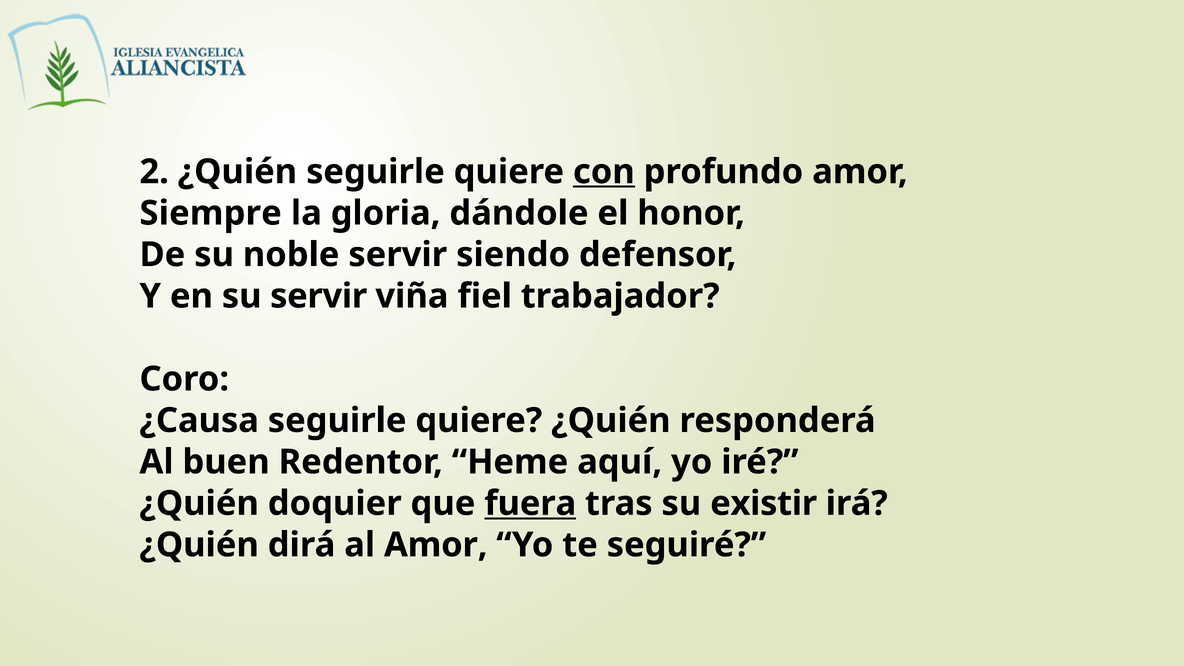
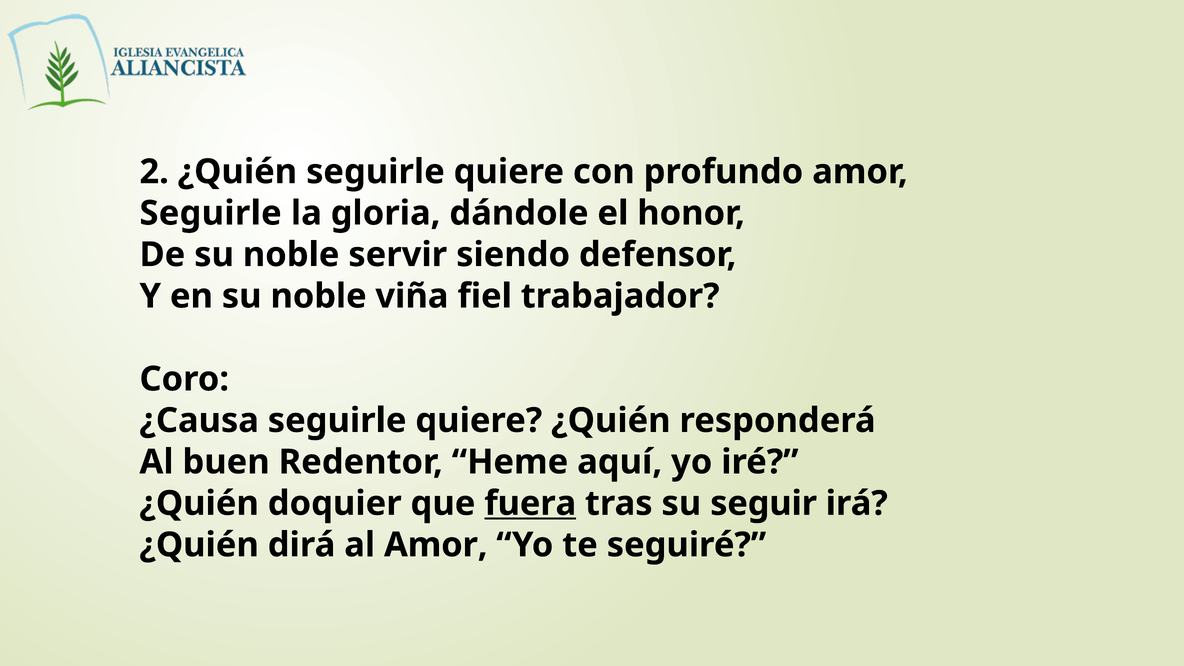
con underline: present -> none (604, 172)
Siempre: Siempre -> Seguirle (211, 213)
en su servir: servir -> noble (319, 296)
existir: existir -> seguir (764, 503)
